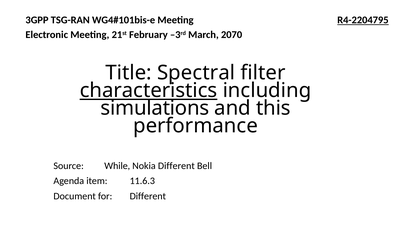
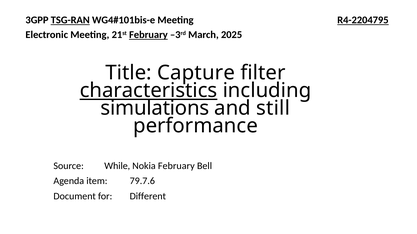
TSG-RAN underline: none -> present (70, 20)
February underline: none -> present (148, 35)
2070: 2070 -> 2025 (232, 35)
Spectral: Spectral -> Capture (196, 73)
this: this -> still (273, 108)
Nokia Different: Different -> February (176, 166)
11.6.3: 11.6.3 -> 79.7.6 (142, 181)
